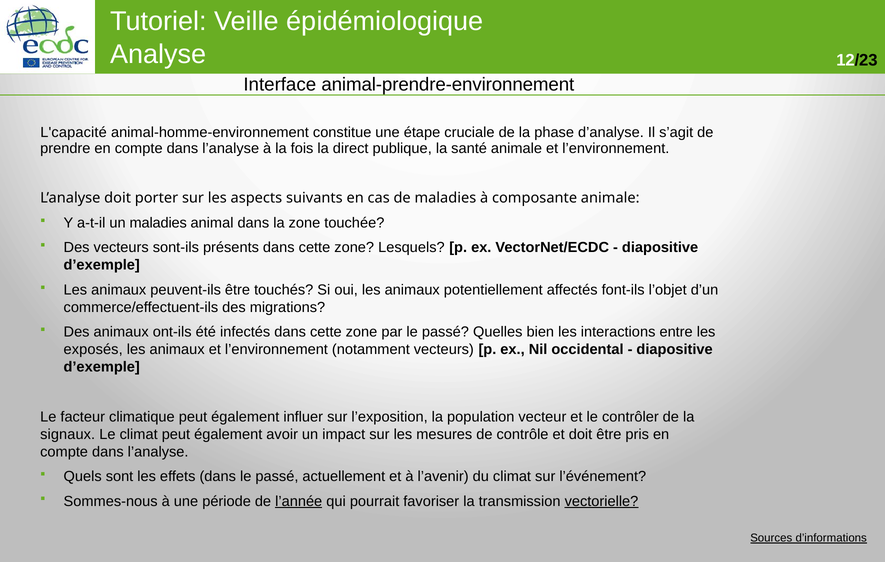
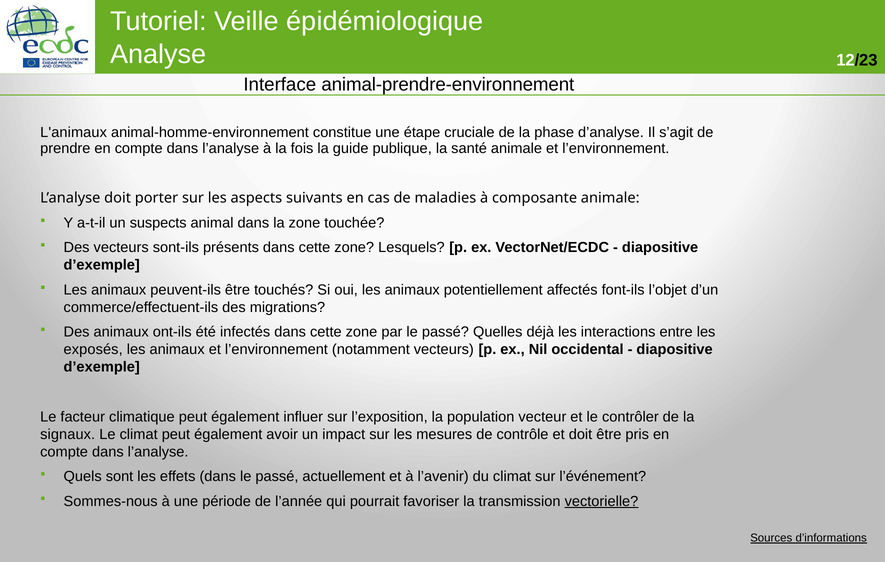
L'capacité: L'capacité -> L'animaux (74, 132)
direct: direct -> guide (351, 148)
un maladies: maladies -> suspects (158, 223)
bien: bien -> déjà (540, 332)
l’année underline: present -> none (299, 501)
